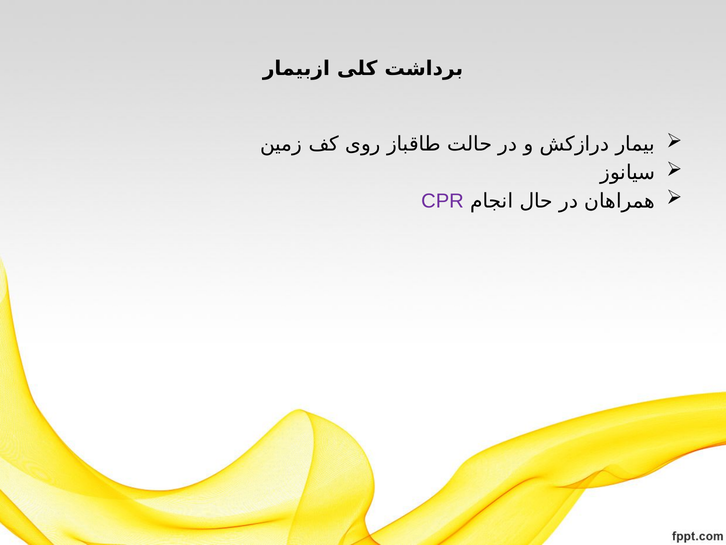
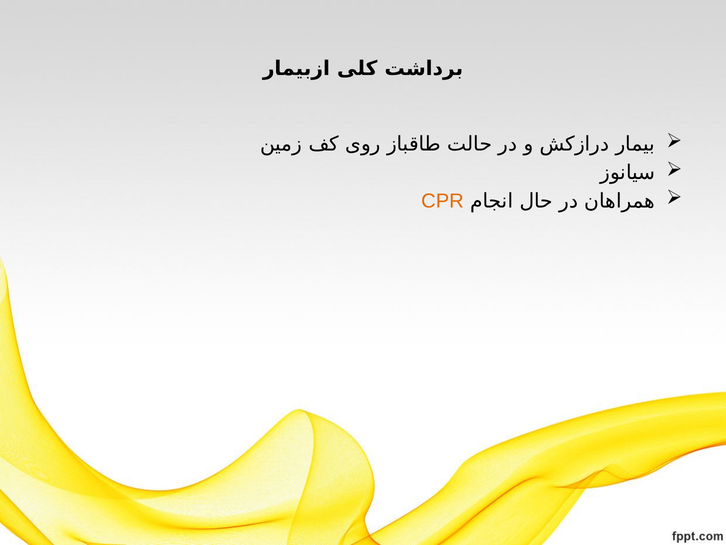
CPR colour: purple -> orange (442, 201)
